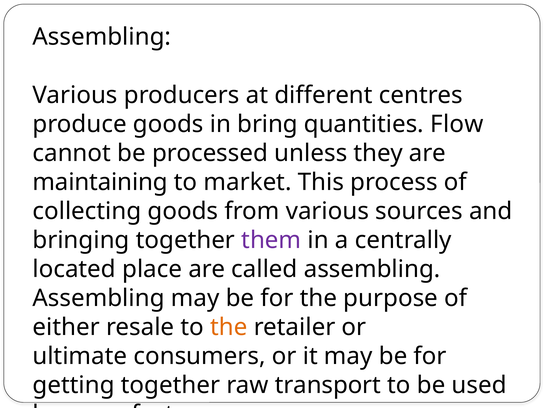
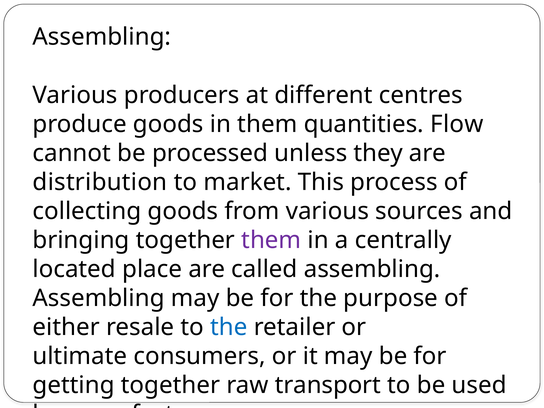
in bring: bring -> them (267, 124)
maintaining: maintaining -> distribution (100, 182)
the colour: orange -> blue (229, 327)
